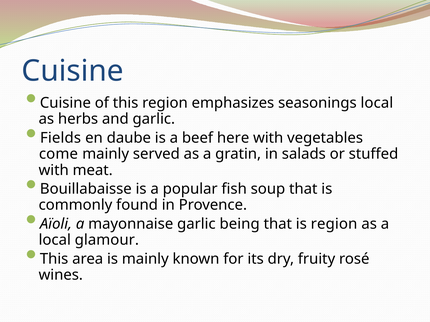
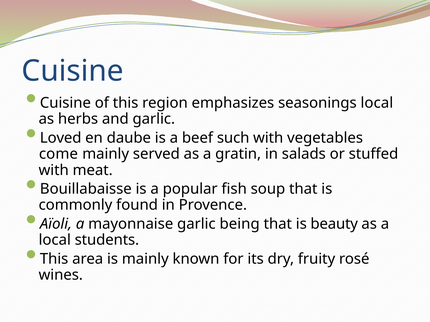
Fields: Fields -> Loved (61, 138)
here: here -> such (233, 138)
is region: region -> beauty (334, 224)
glamour: glamour -> students (107, 240)
